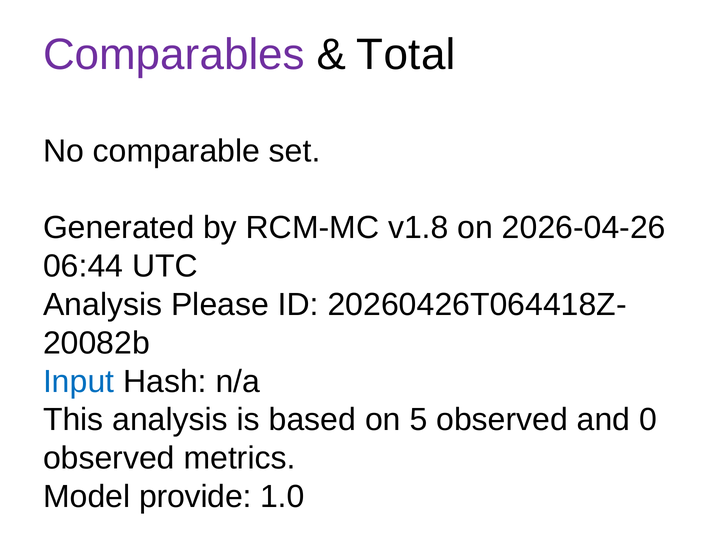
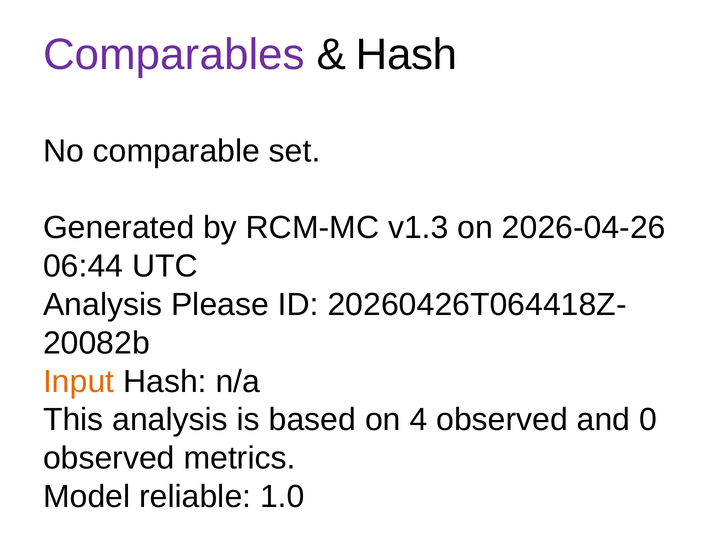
Total: Total -> Hash (406, 55)
v1.8: v1.8 -> v1.3 (418, 228)
Input colour: blue -> orange (79, 381)
5: 5 -> 4 (418, 420)
provide: provide -> reliable (195, 497)
